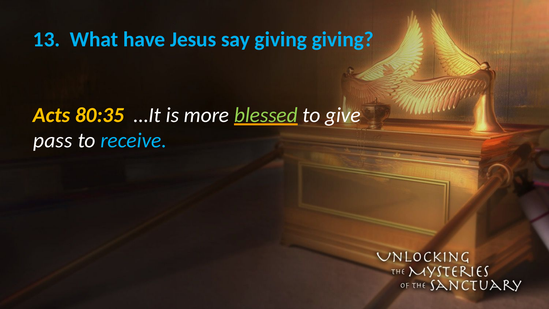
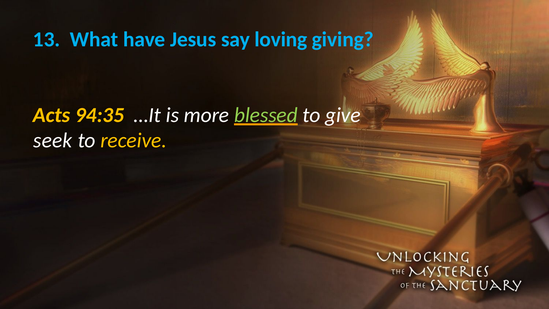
say giving: giving -> loving (281, 40)
80:35: 80:35 -> 94:35 (100, 115)
pass: pass -> seek (53, 141)
receive colour: light blue -> yellow (134, 141)
